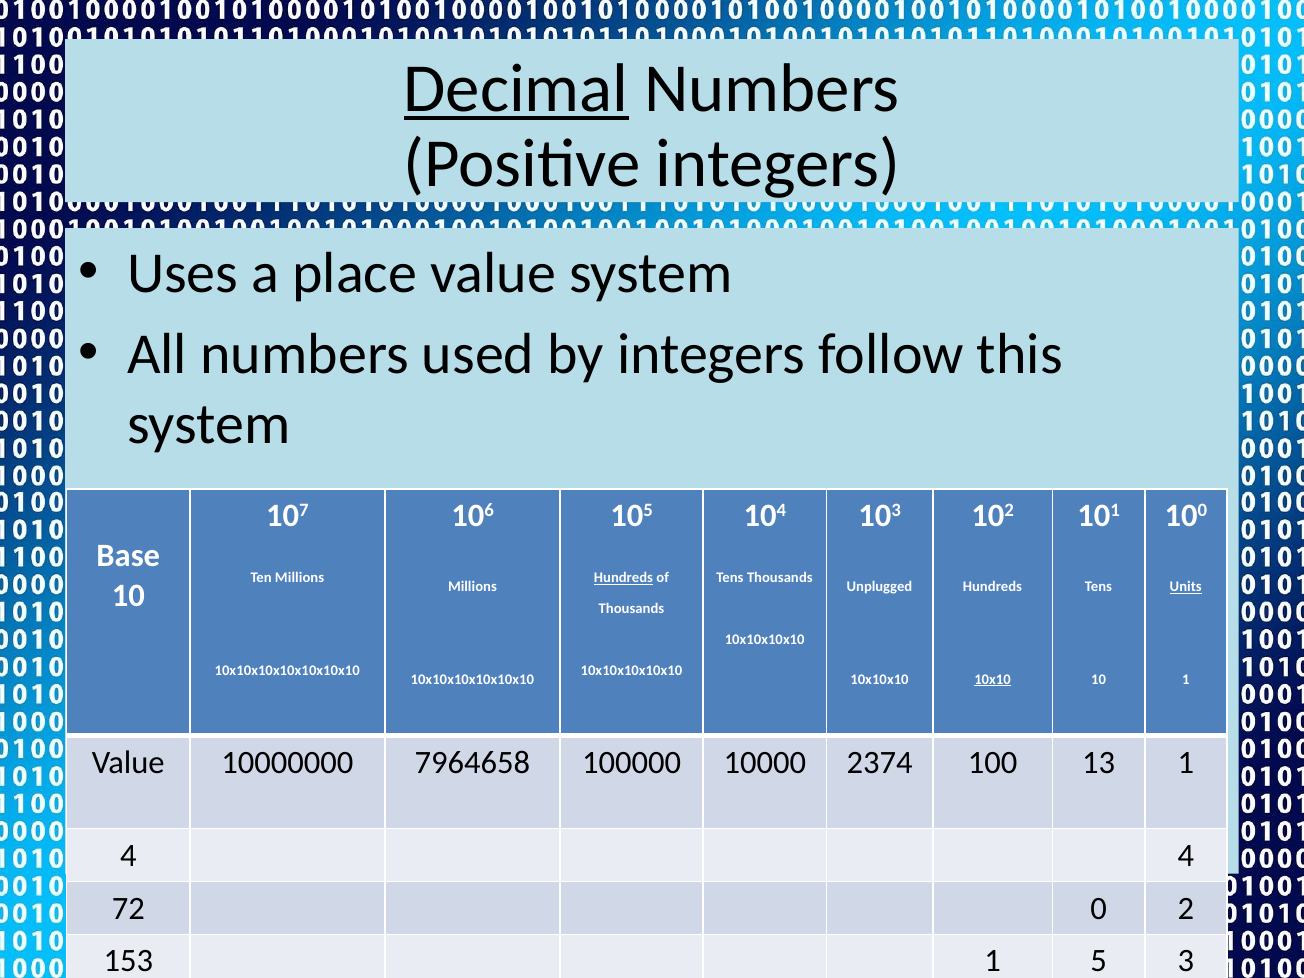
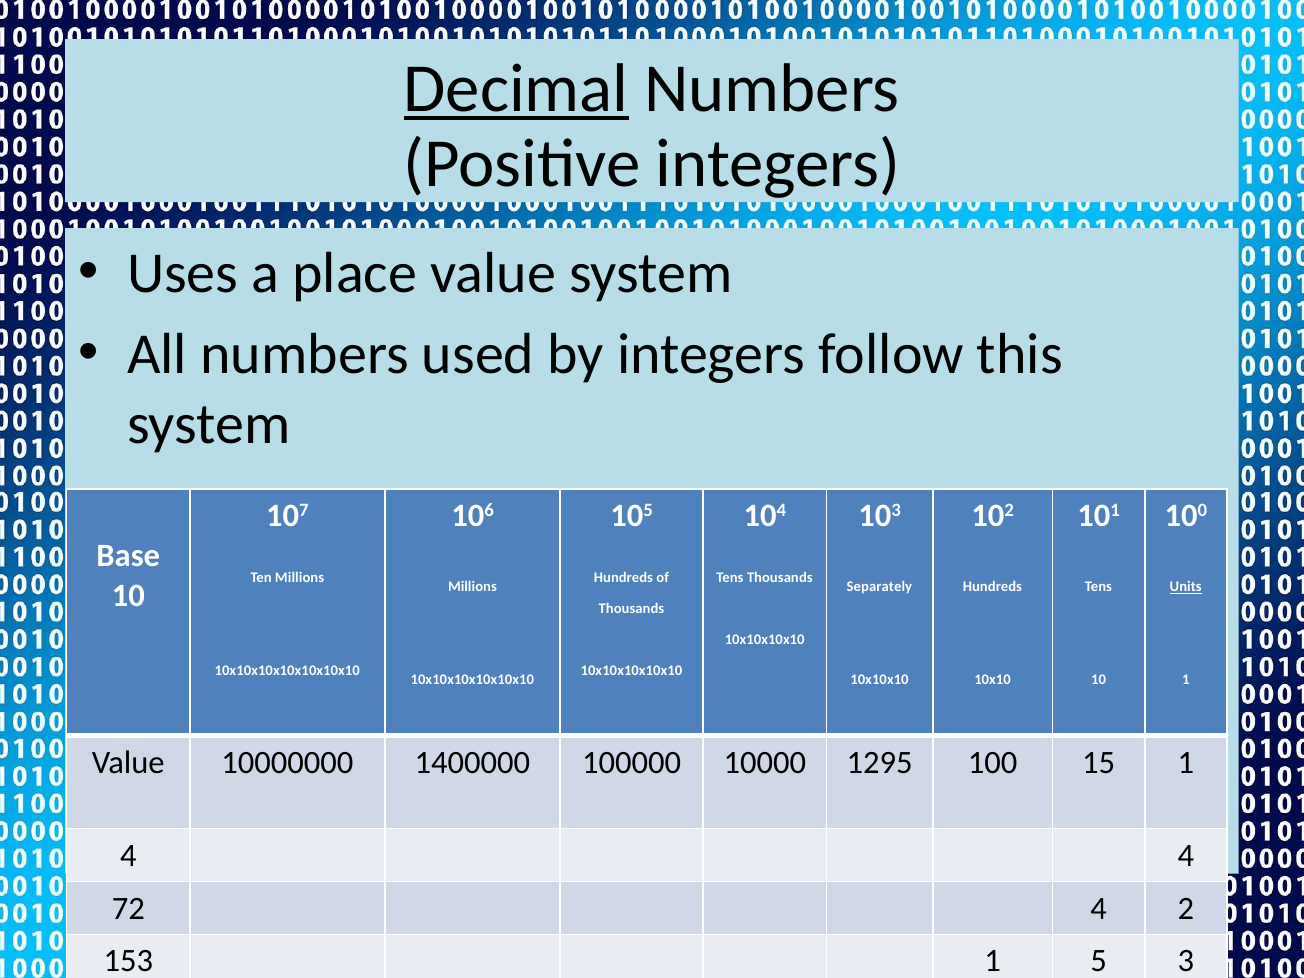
Hundreds underline: present -> none (623, 578)
Unplugged: Unplugged -> Separately (879, 587)
10x10 underline: present -> none (992, 679)
7964658: 7964658 -> 1400000 (472, 763)
2374: 2374 -> 1295 (880, 763)
13: 13 -> 15 (1099, 763)
72 0: 0 -> 4 (1099, 908)
